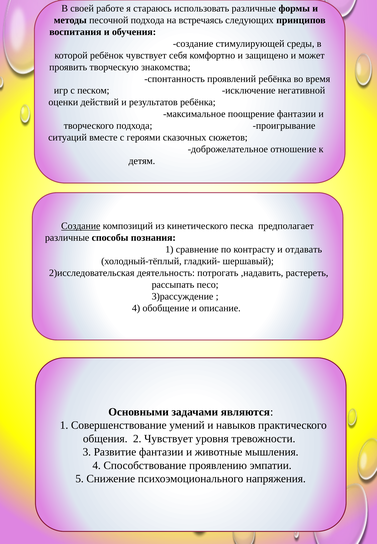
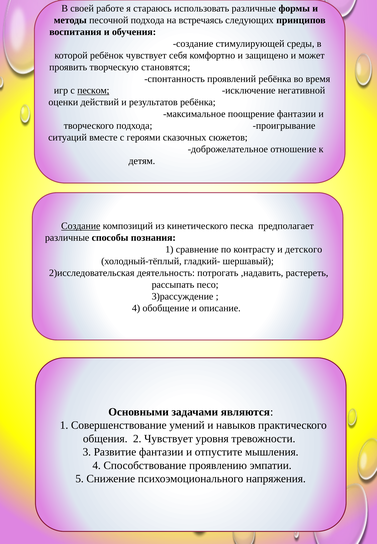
знакомства: знакомства -> становятся (166, 67)
песком underline: none -> present (93, 91)
отдавать: отдавать -> детского (304, 250)
животные: животные -> отпустите (219, 453)
